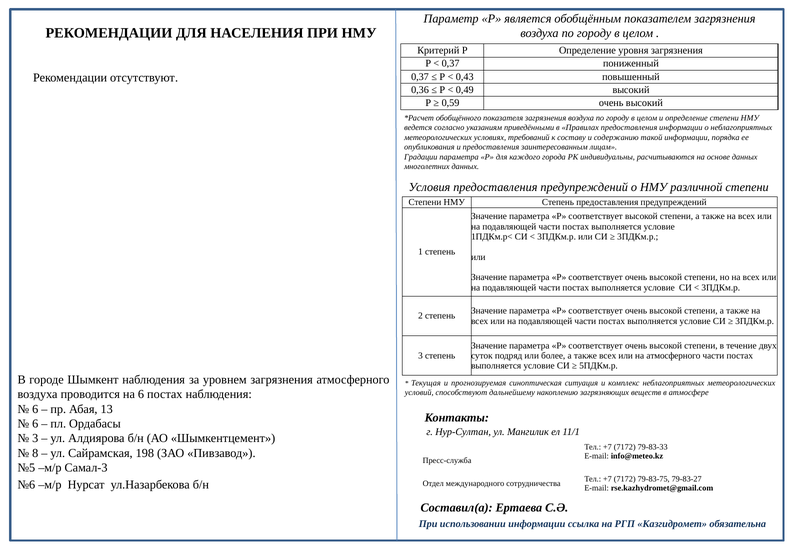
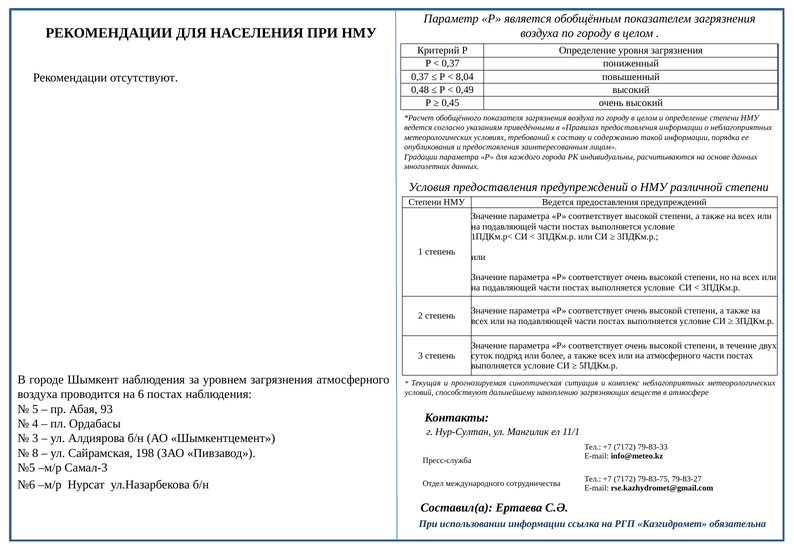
0,43: 0,43 -> 8,04 (465, 77)
0,36: 0,36 -> 0,48 (420, 90)
0,59: 0,59 -> 0,45 (451, 103)
Степень: Степень -> Ведется (558, 202)
6: 6 -> 5 (35, 409)
13: 13 -> 93 (107, 409)
6: 6 -> 4 (35, 423)
